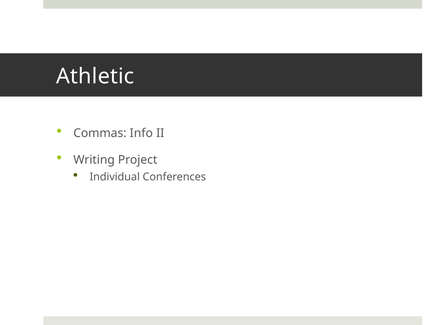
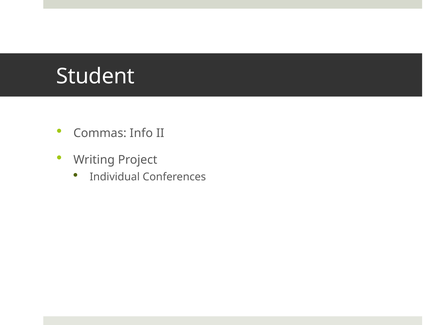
Athletic: Athletic -> Student (95, 76)
